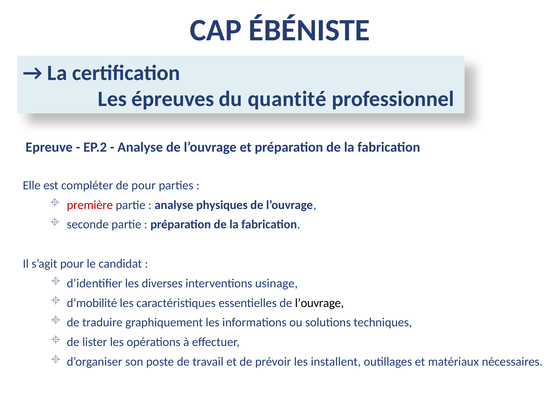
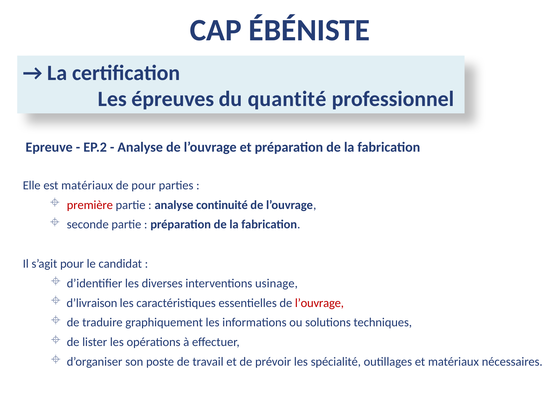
est compléter: compléter -> matériaux (87, 185)
physiques: physiques -> continuité (222, 205)
d’mobilité: d’mobilité -> d’livraison (92, 303)
l’ouvrage colour: black -> red (319, 303)
installent: installent -> spécialité (336, 362)
